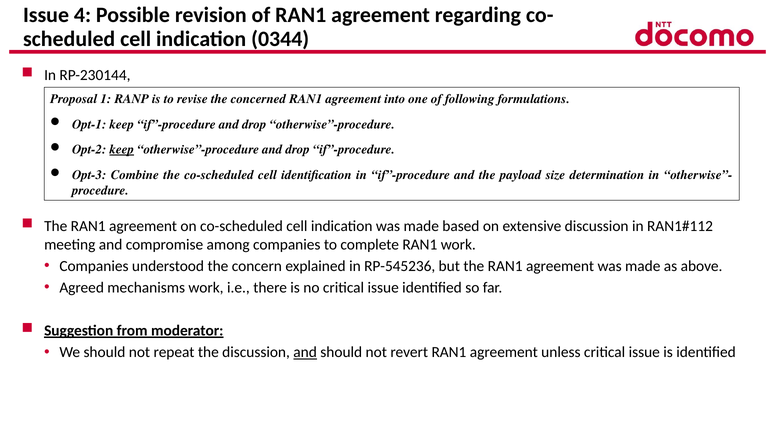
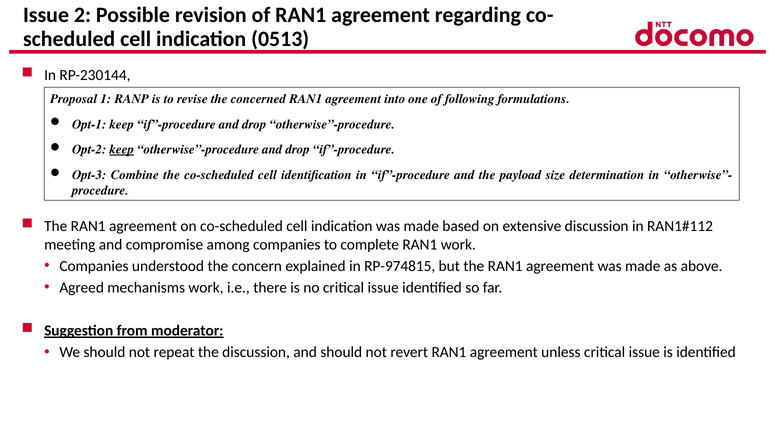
4: 4 -> 2 (82, 15)
0344: 0344 -> 0513 (280, 39)
RP-545236: RP-545236 -> RP-974815 (400, 266)
and underline: present -> none (305, 352)
